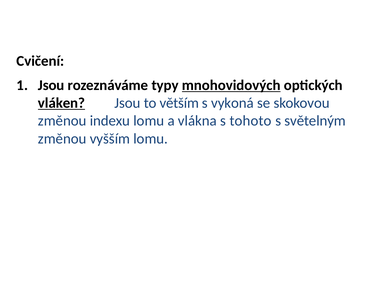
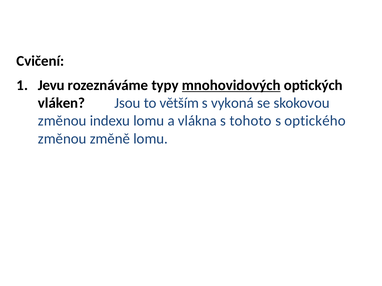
Jsou: Jsou -> Jevu (51, 85)
vláken underline: present -> none (61, 103)
světelným: světelným -> optického (315, 121)
vyšším: vyšším -> změně (110, 139)
